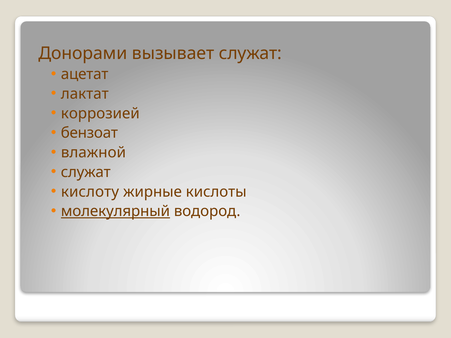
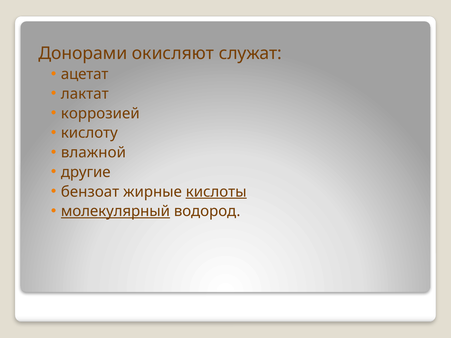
вызывает: вызывает -> окисляют (173, 53)
бензоат: бензоат -> кислоту (89, 133)
служат: служат -> другие (86, 172)
кислоту: кислоту -> бензоат (90, 192)
кислоты underline: none -> present (216, 192)
